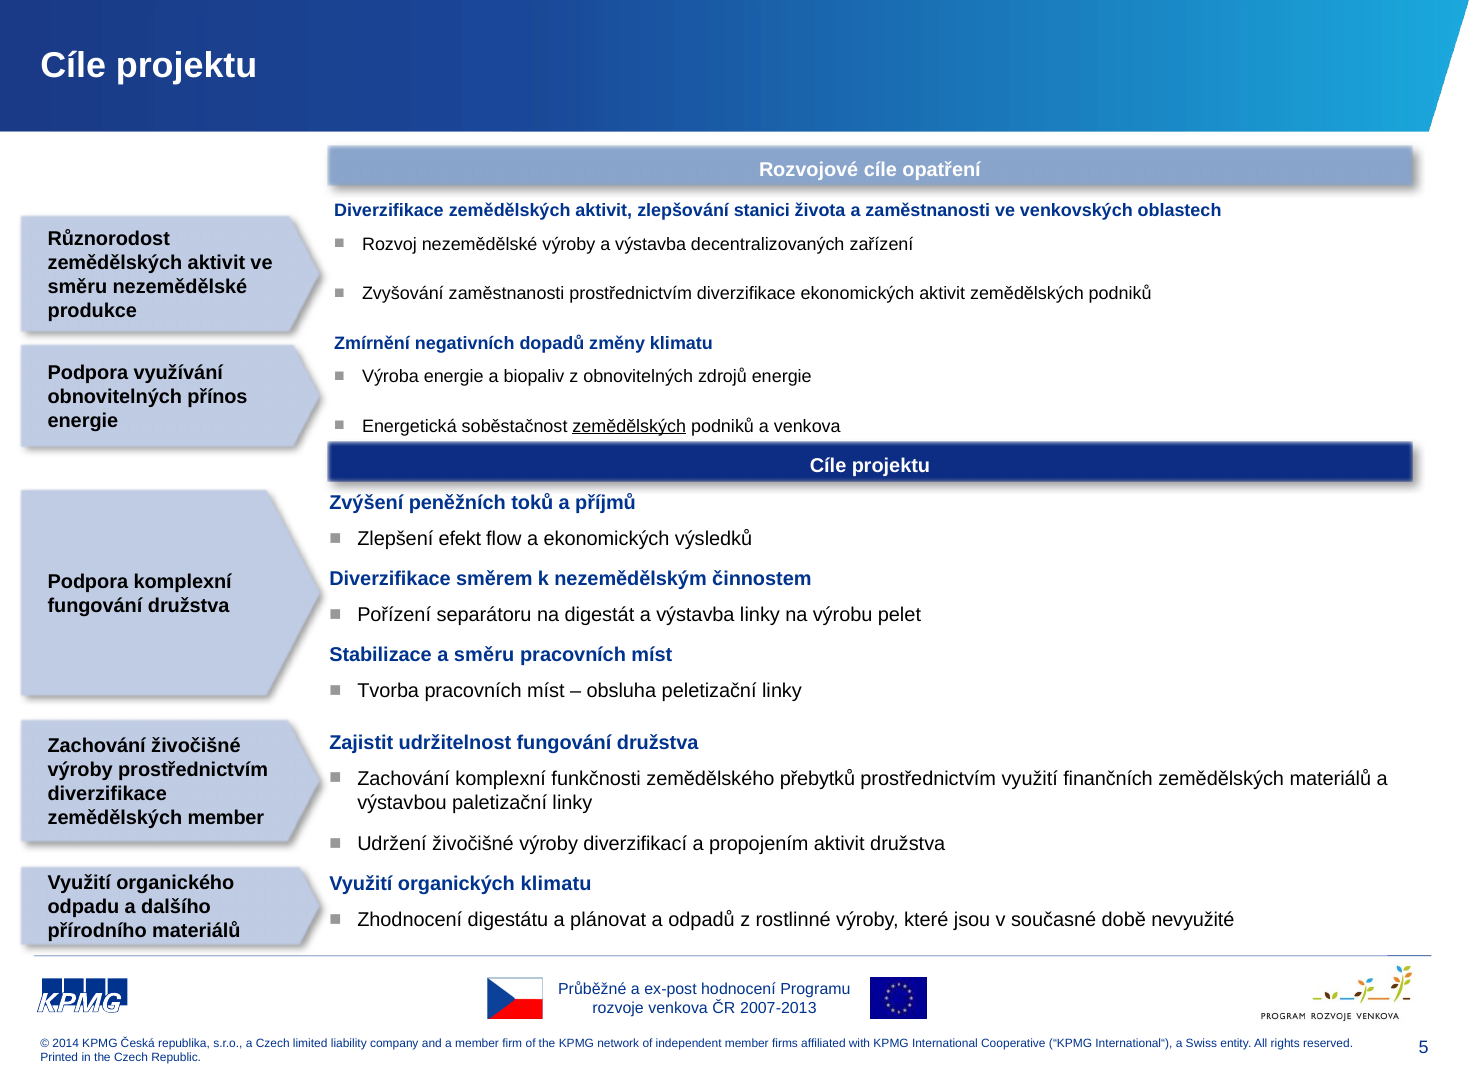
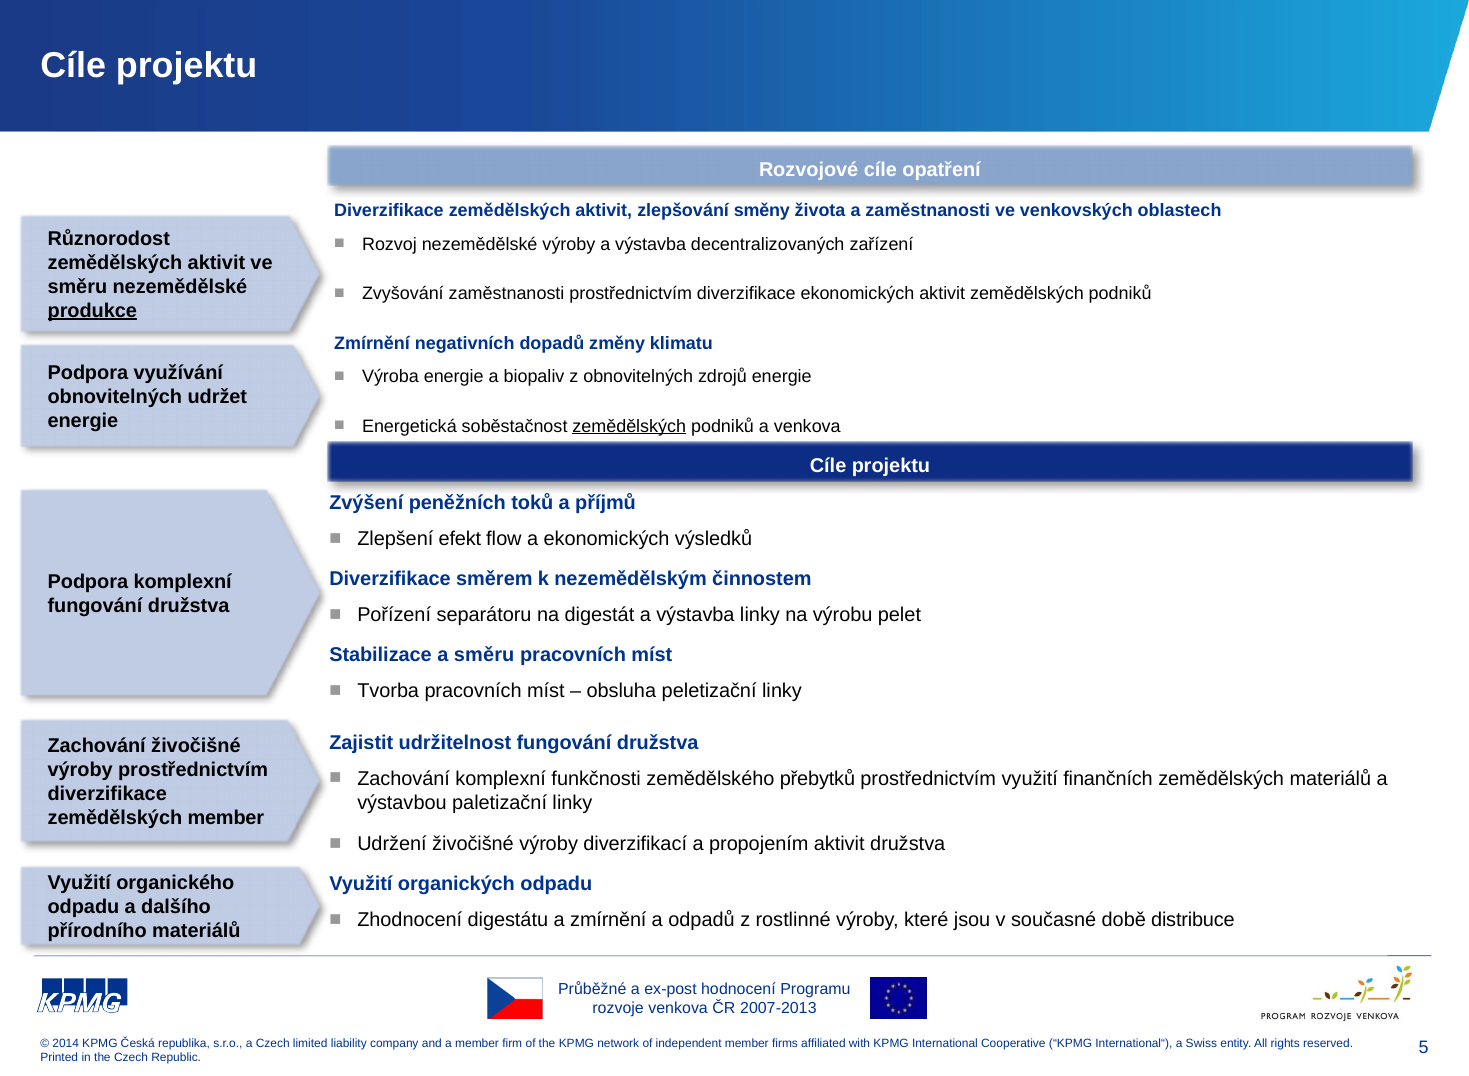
stanici: stanici -> směny (762, 211)
produkce underline: none -> present (92, 311)
přínos: přínos -> udržet (217, 397)
organických klimatu: klimatu -> odpadu (556, 884)
a plánovat: plánovat -> zmírnění (608, 920)
nevyužité: nevyužité -> distribuce (1193, 920)
